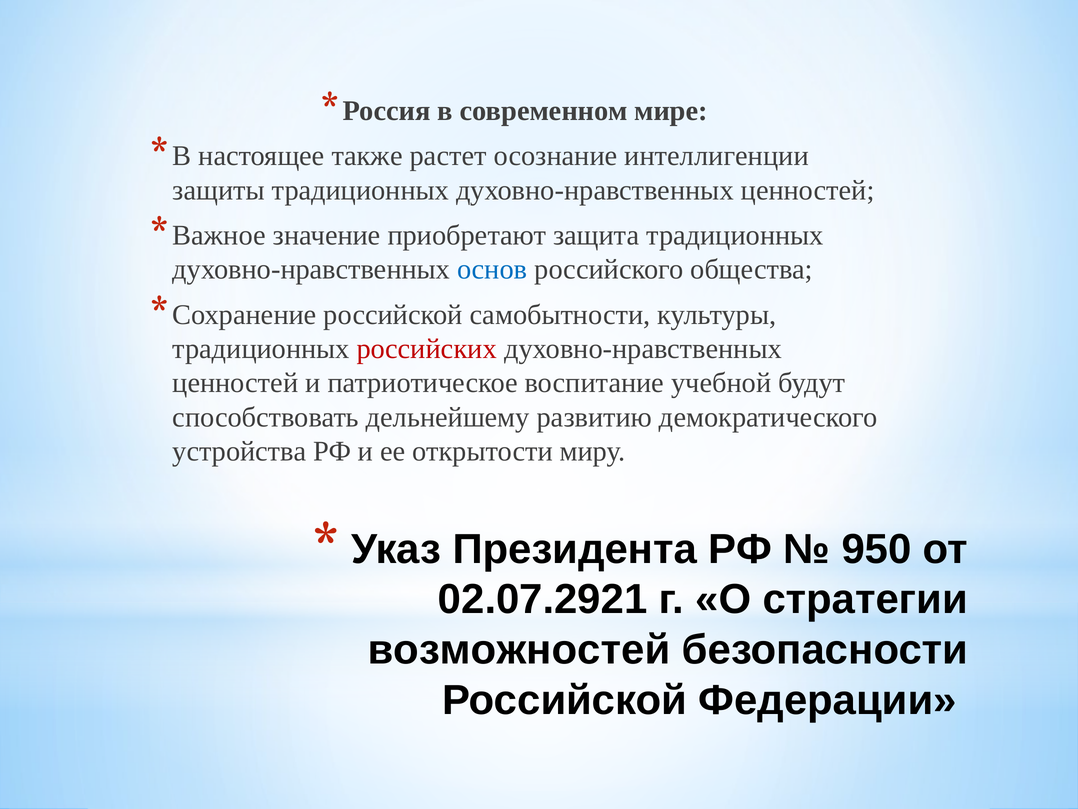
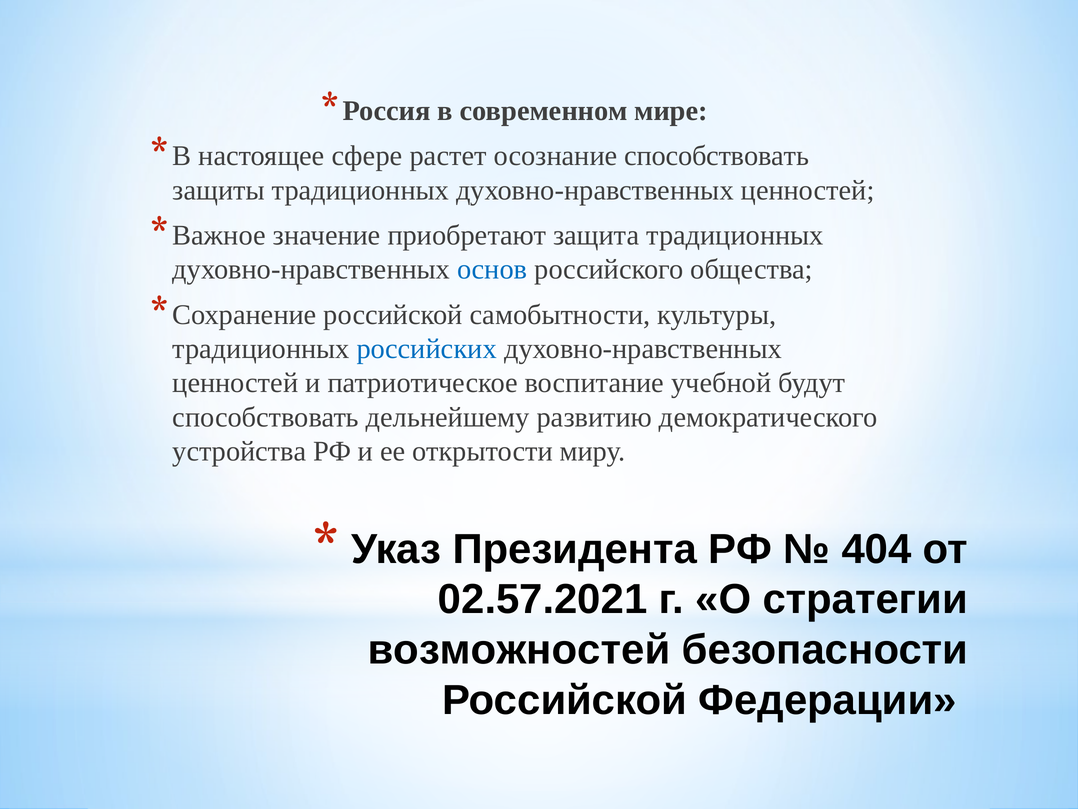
также: также -> сфере (367, 156)
осознание интеллигенции: интеллигенции -> способствовать (717, 156)
российских colour: red -> blue (427, 349)
950: 950 -> 404 (876, 549)
02.07.2921: 02.07.2921 -> 02.57.2021 (543, 599)
